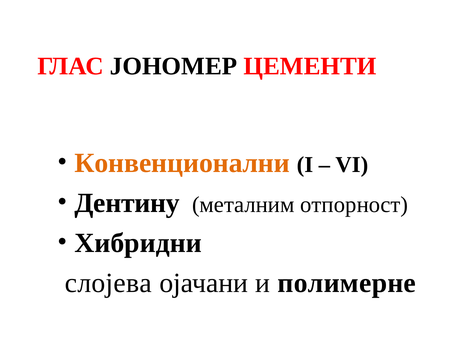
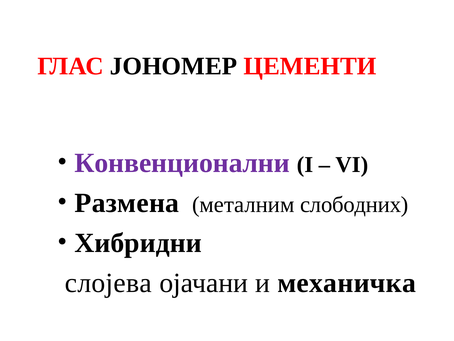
Конвенционални colour: orange -> purple (182, 163)
Дентину: Дентину -> Размена (127, 203)
отпорност: отпорност -> слободних (354, 204)
полимерне: полимерне -> механичка (347, 283)
